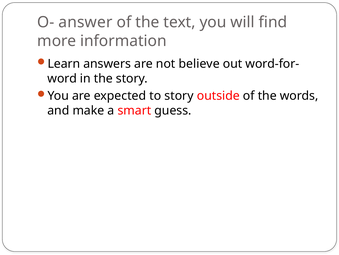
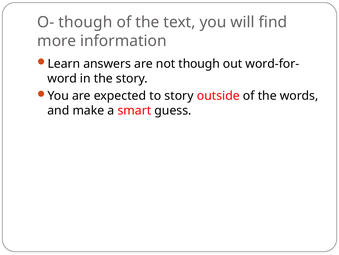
O- answer: answer -> though (85, 22)
not believe: believe -> though (199, 64)
